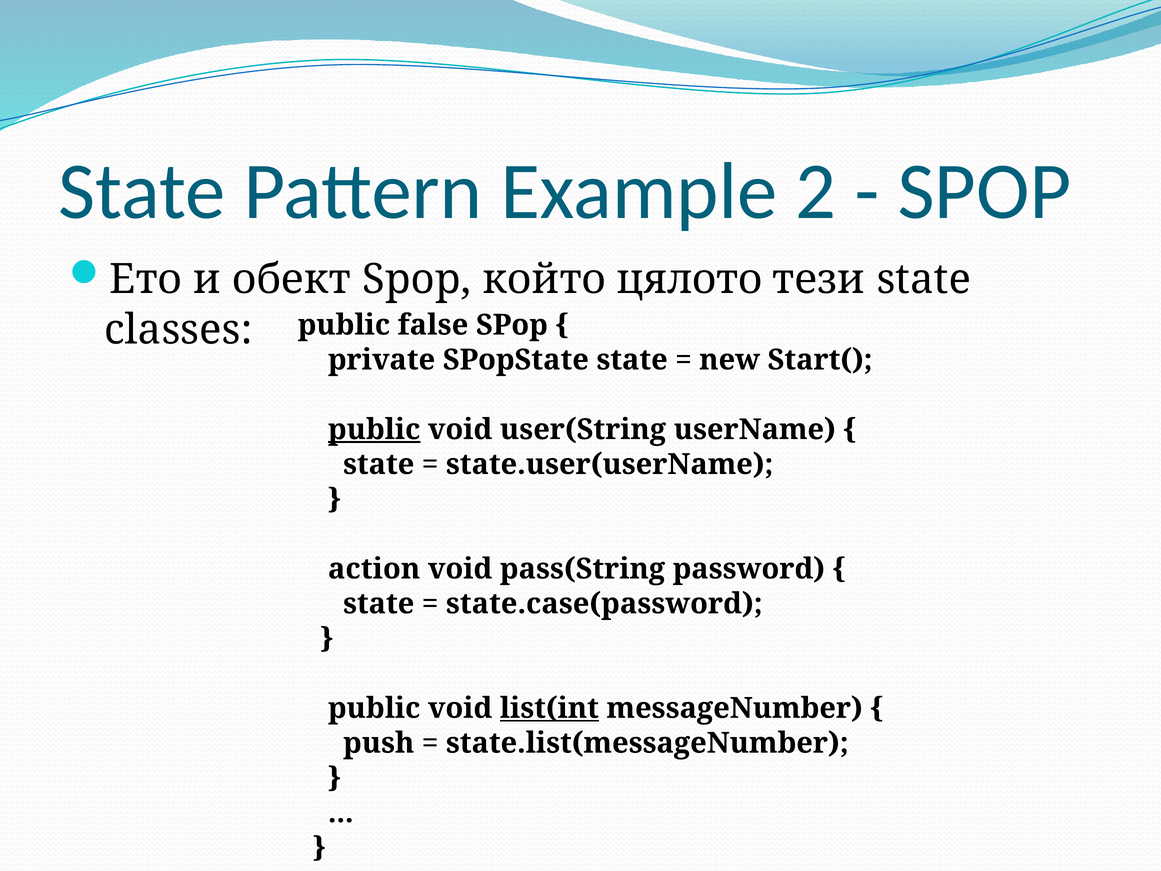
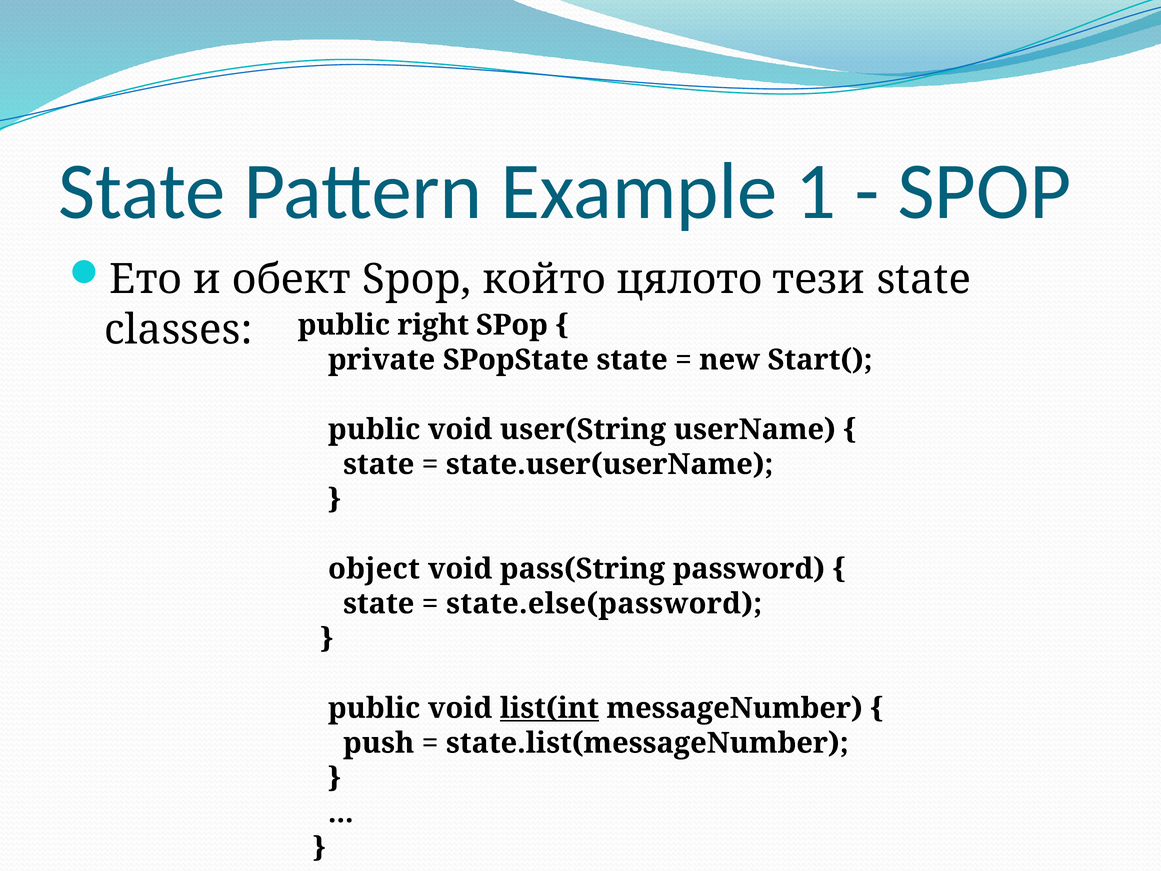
2: 2 -> 1 (816, 192)
false: false -> right (433, 325)
public underline: present -> none (374, 429)
action: action -> object (374, 569)
state.case(password: state.case(password -> state.else(password (604, 604)
